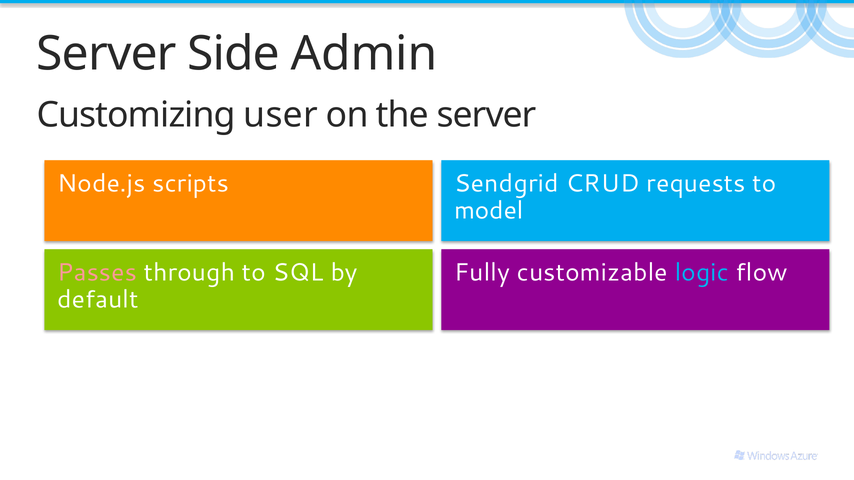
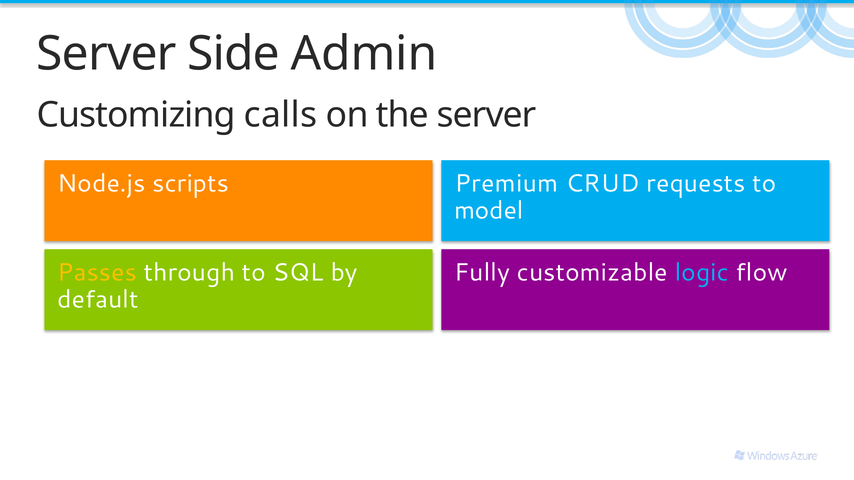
user: user -> calls (281, 115)
Sendgrid: Sendgrid -> Premium (506, 184)
Passes colour: pink -> yellow (97, 273)
